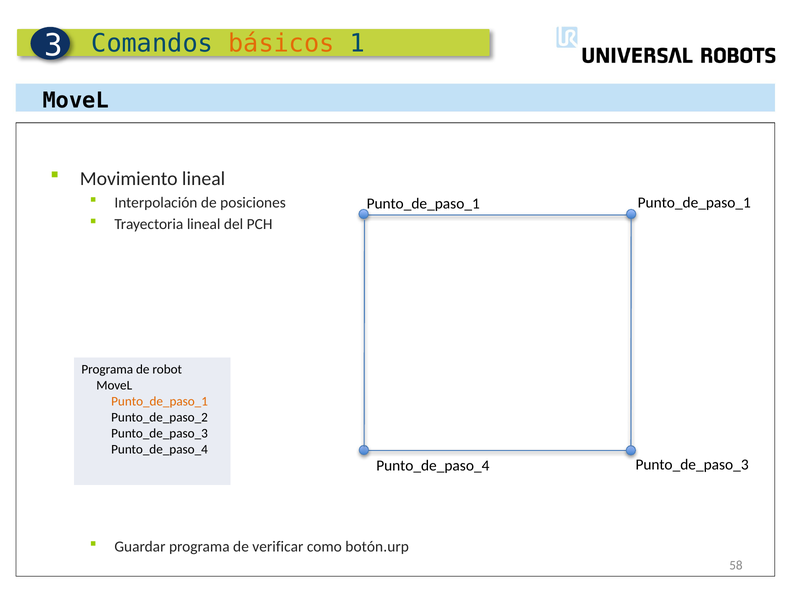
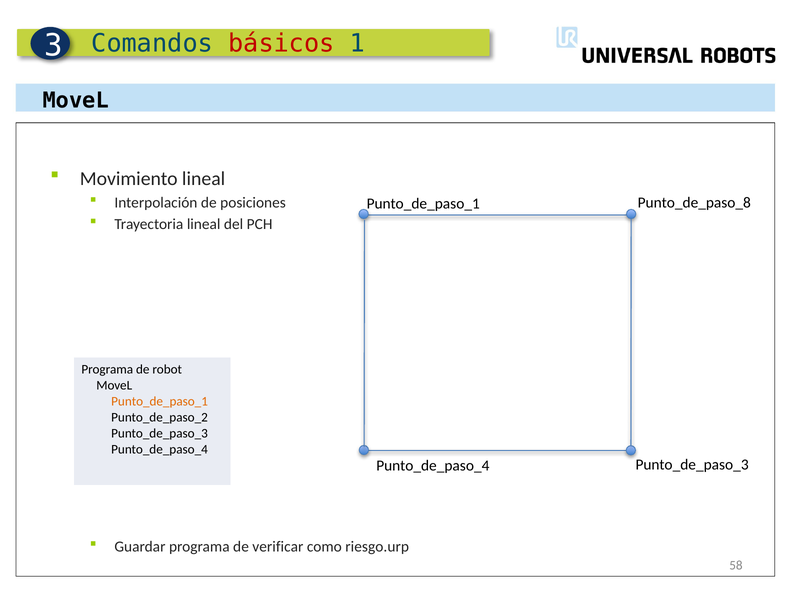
básicos colour: orange -> red (281, 43)
Punto_de_paso_1: Punto_de_paso_1 -> Punto_de_paso_8 (694, 203)
botón.urp: botón.urp -> riesgo.urp (377, 547)
